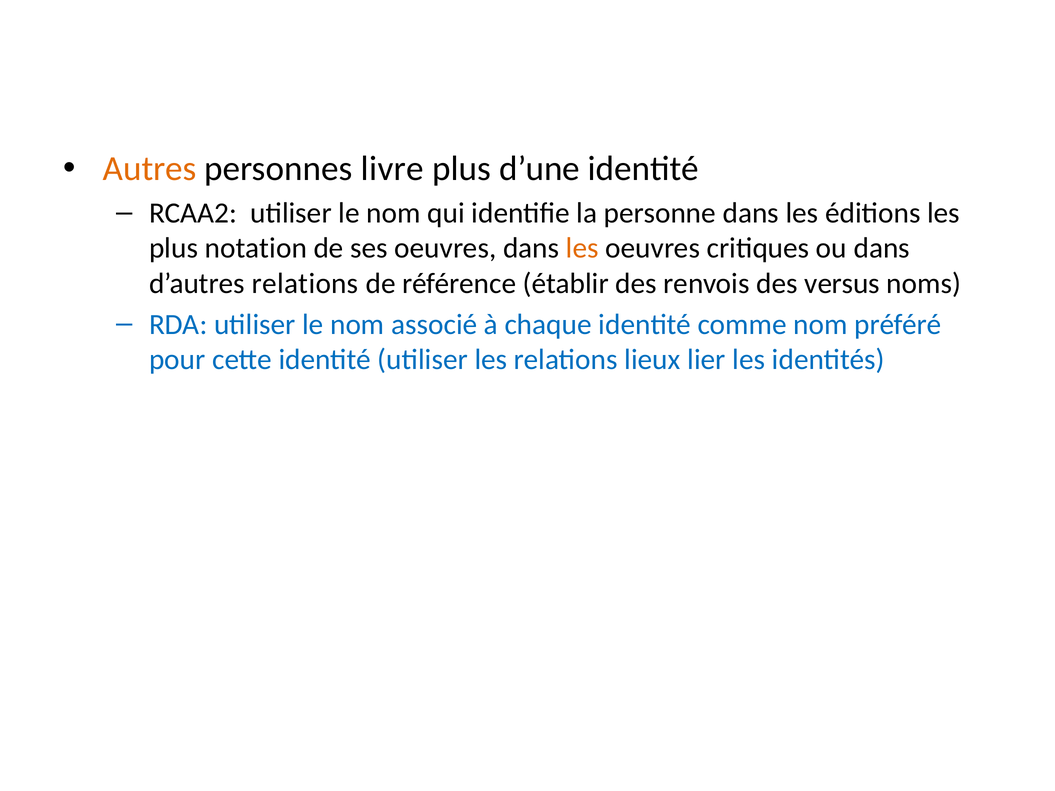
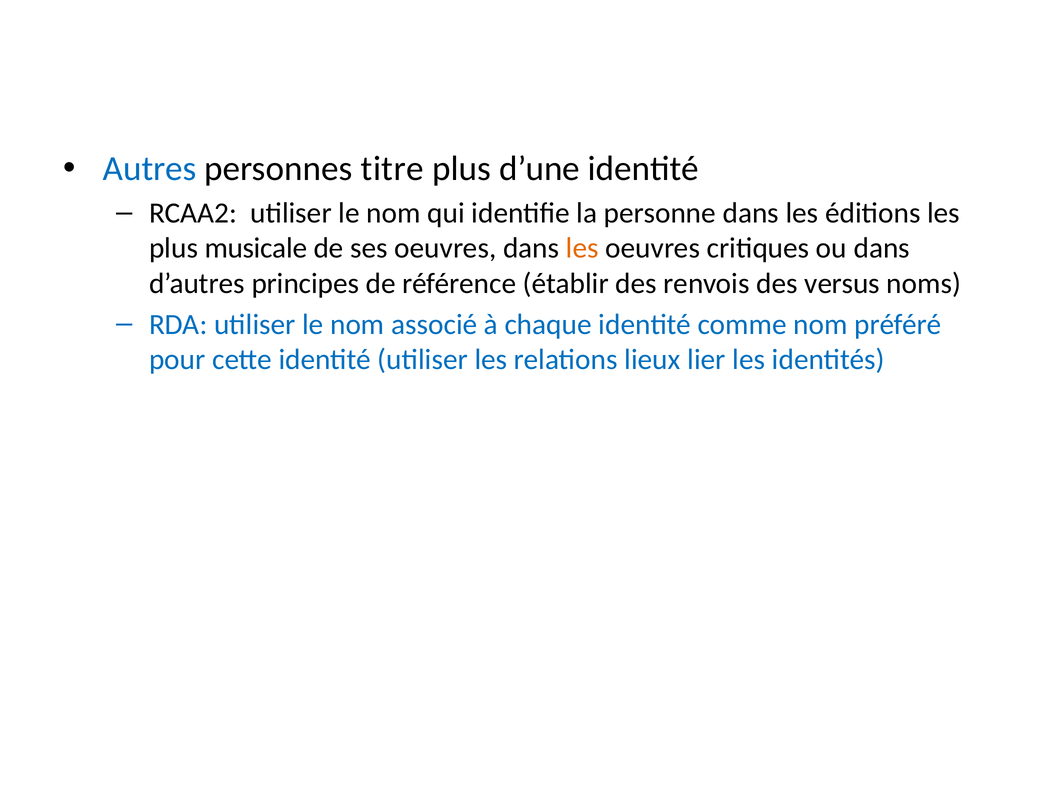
Autres colour: orange -> blue (150, 169)
livre: livre -> titre (392, 169)
notation: notation -> musicale (256, 248)
d’autres relations: relations -> principes (305, 283)
